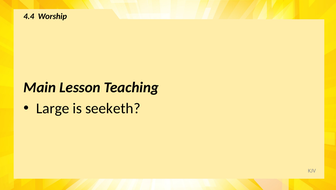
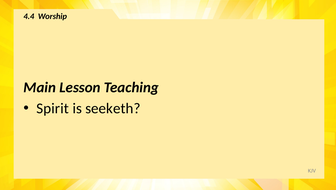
Large: Large -> Spirit (53, 108)
